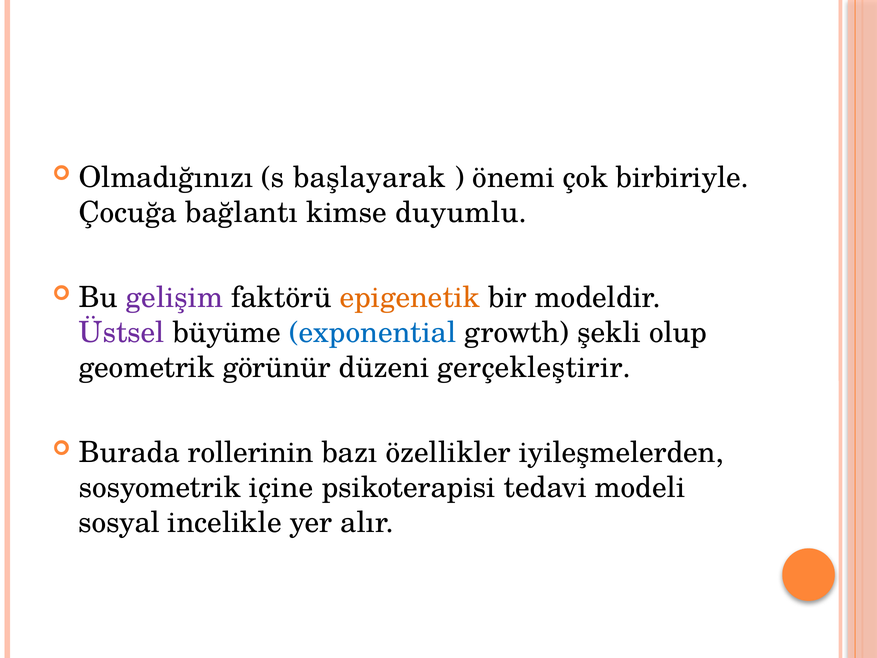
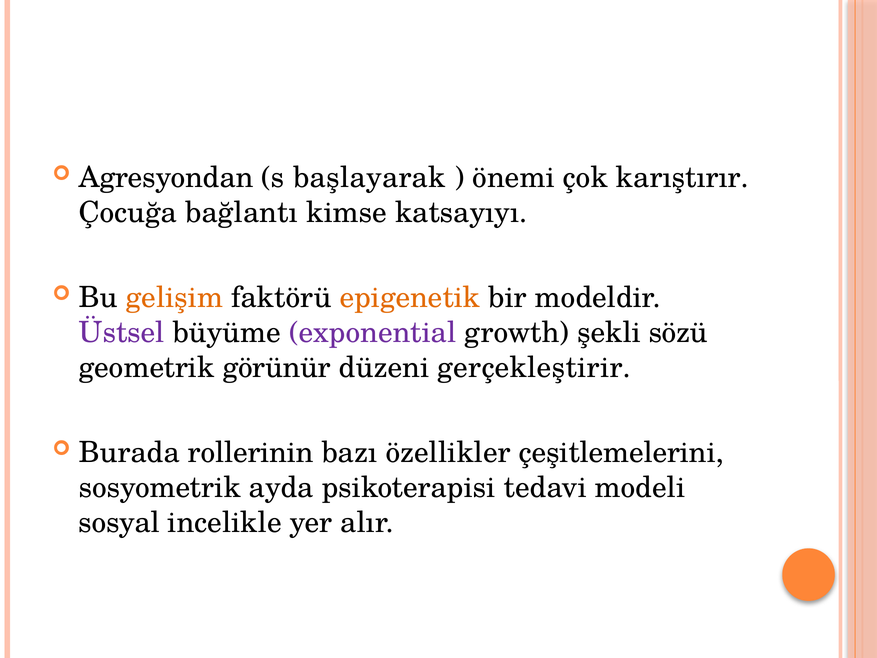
Olmadığınızı: Olmadığınızı -> Agresyondan (166, 177)
birbiriyle: birbiriyle -> karıştırır (683, 177)
duyumlu: duyumlu -> katsayıyı (461, 212)
gelişim colour: purple -> orange (174, 297)
exponential colour: blue -> purple (373, 332)
olup: olup -> sözü (678, 332)
iyileşmelerden: iyileşmelerden -> çeşitlemelerini (621, 452)
içine: içine -> ayda (281, 487)
